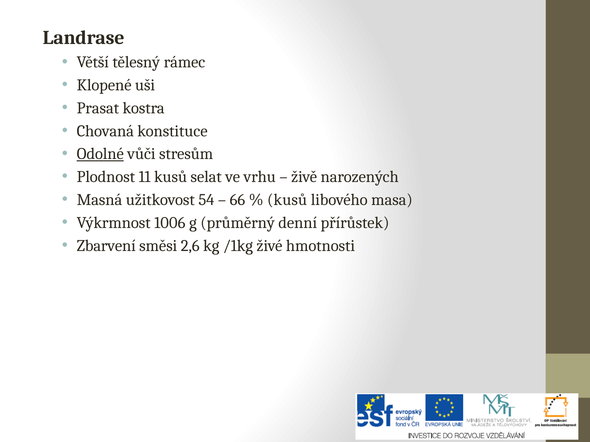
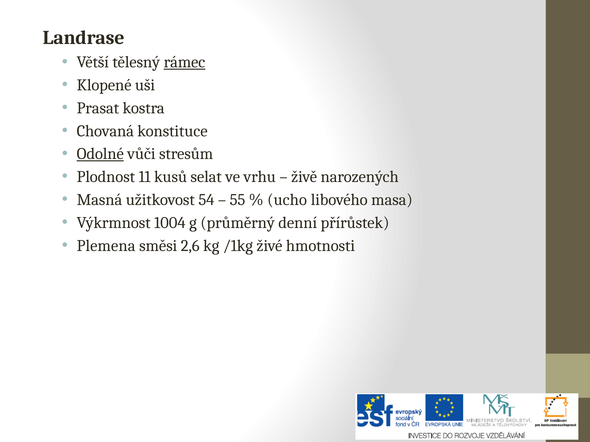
rámec underline: none -> present (184, 62)
66: 66 -> 55 (237, 200)
kusů: kusů -> ucho (287, 200)
1006: 1006 -> 1004 (170, 223)
Zbarvení: Zbarvení -> Plemena (106, 246)
